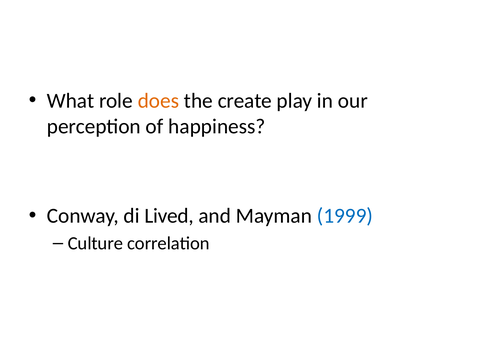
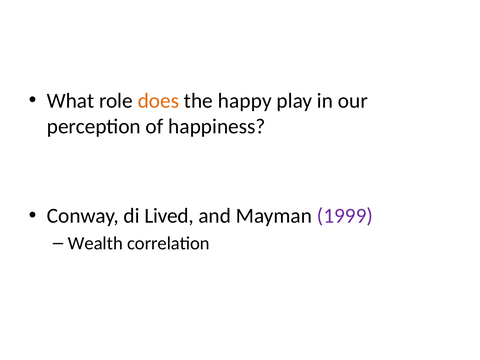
create: create -> happy (245, 101)
1999 colour: blue -> purple (345, 216)
Culture: Culture -> Wealth (95, 243)
